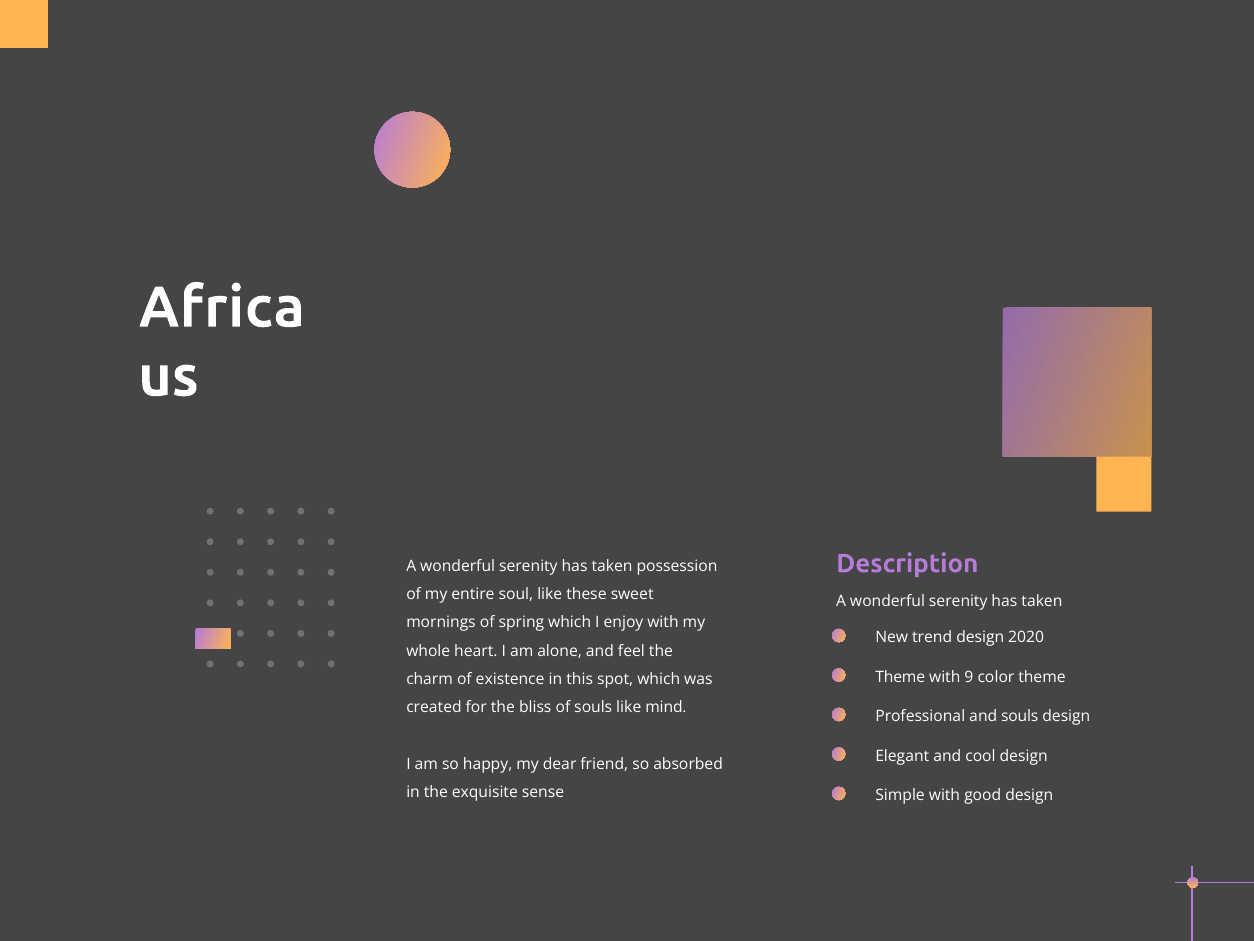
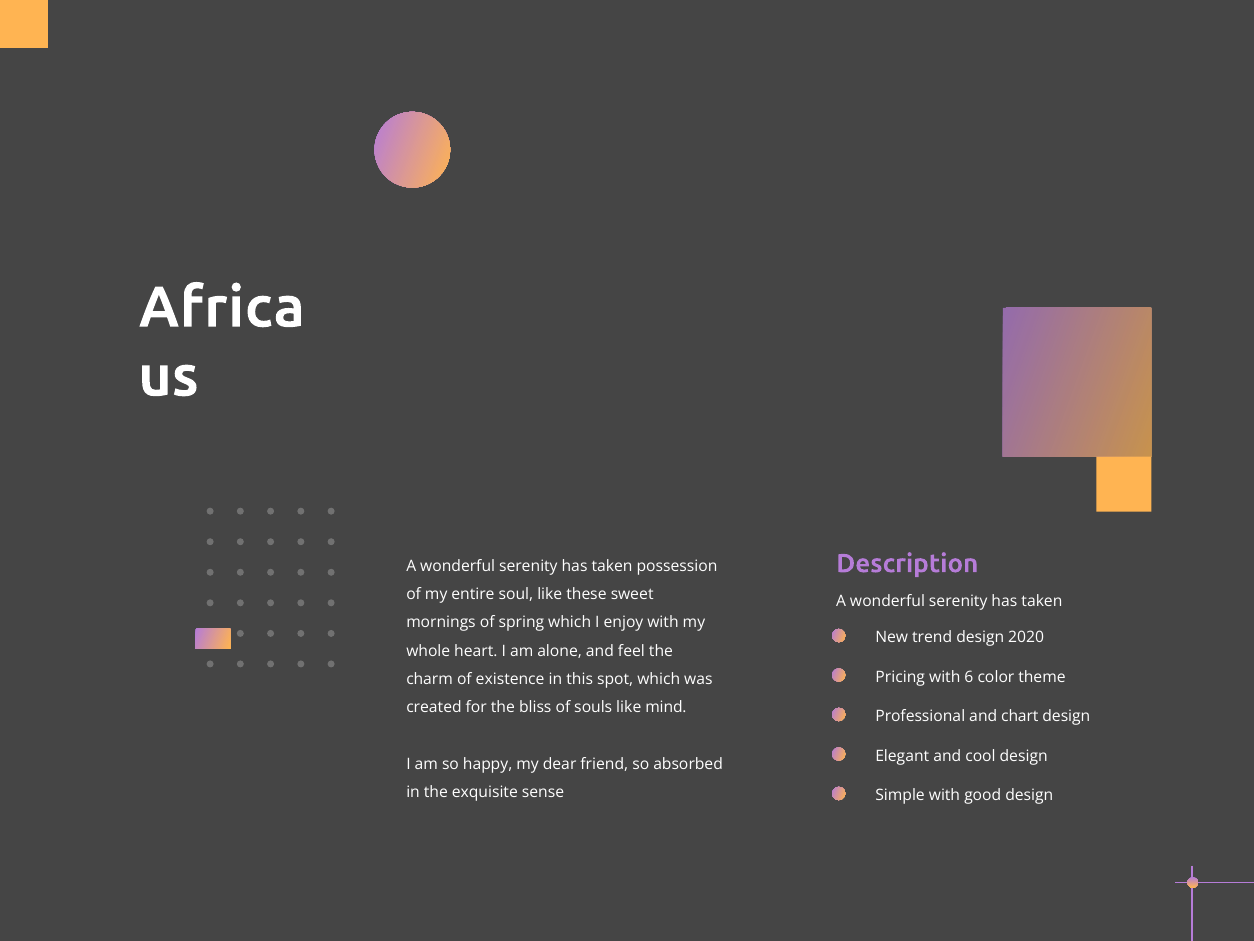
Theme: Theme -> Pricing (900, 677)
9: 9 -> 6 (969, 677)
and souls: souls -> chart (1020, 716)
